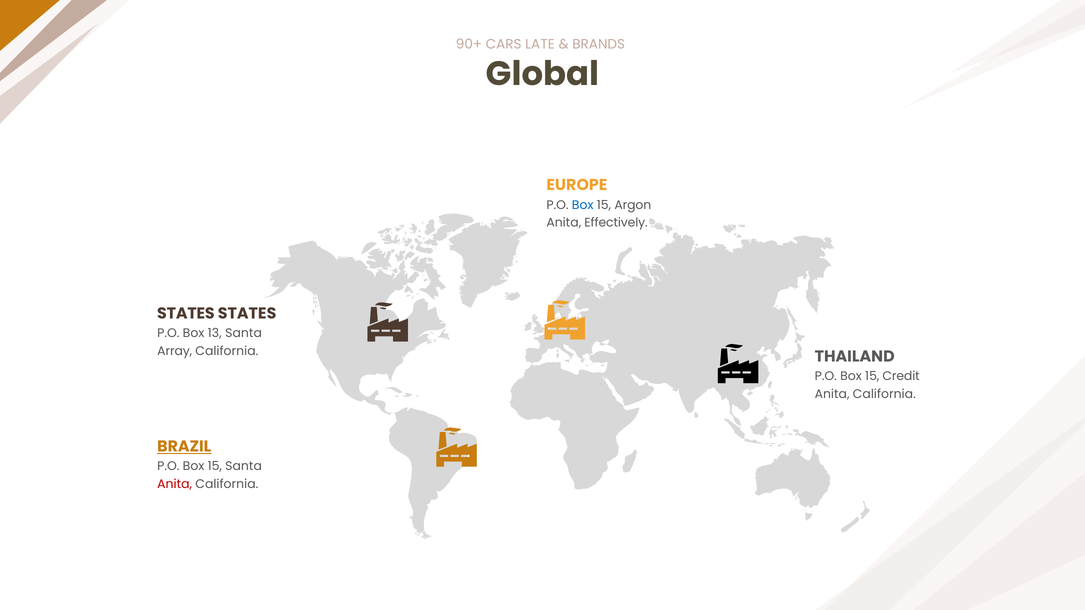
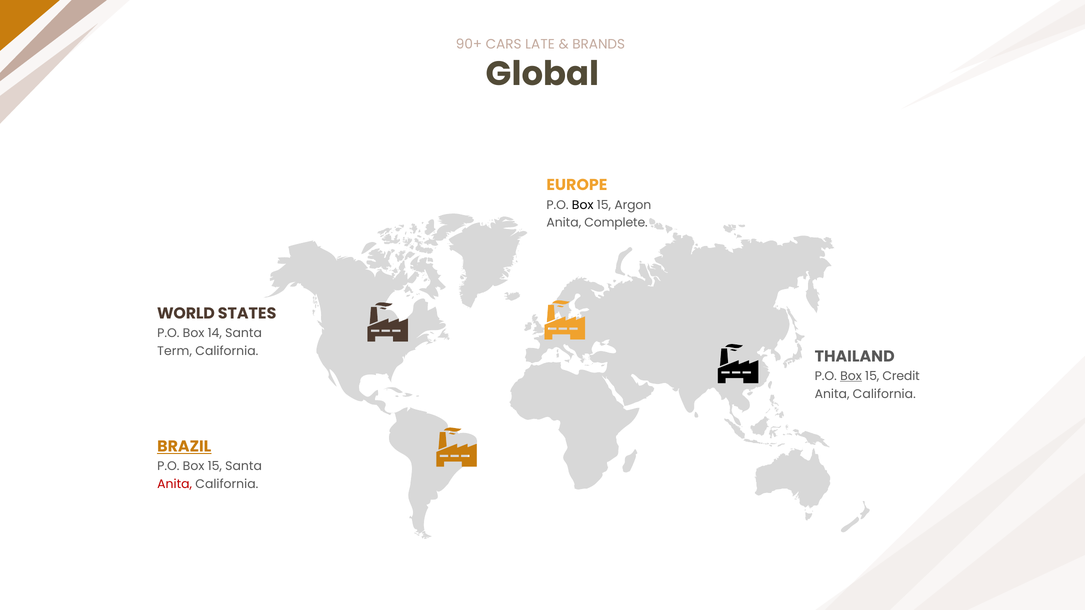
Box colour: blue -> black (583, 205)
Effectively: Effectively -> Complete (616, 223)
STATES: STATES -> WORLD (186, 314)
13: 13 -> 14 (215, 333)
Array: Array -> Term (175, 351)
Box underline: none -> present (851, 376)
